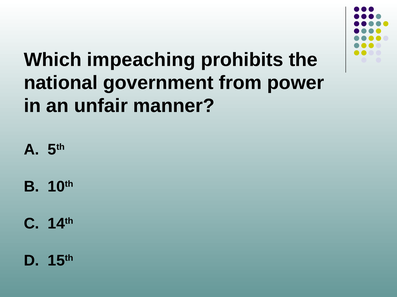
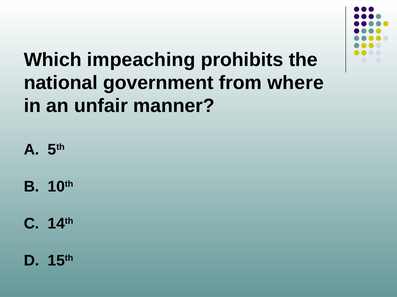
power: power -> where (296, 83)
